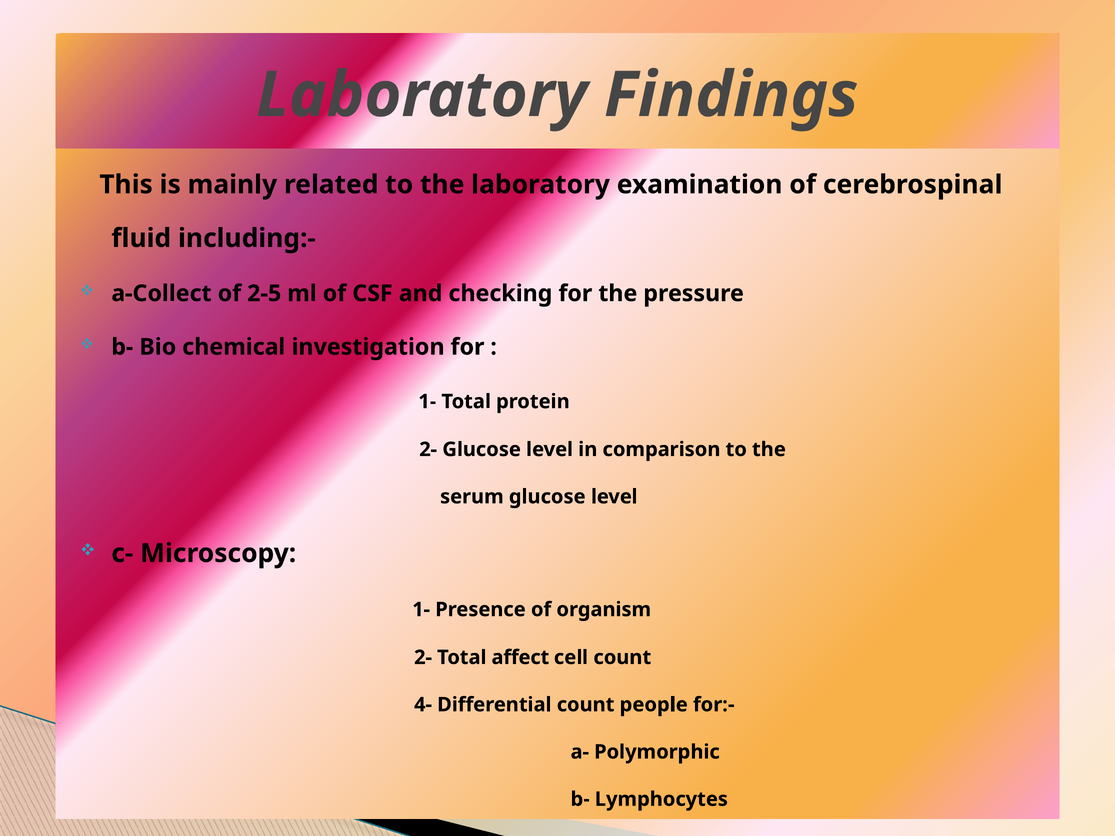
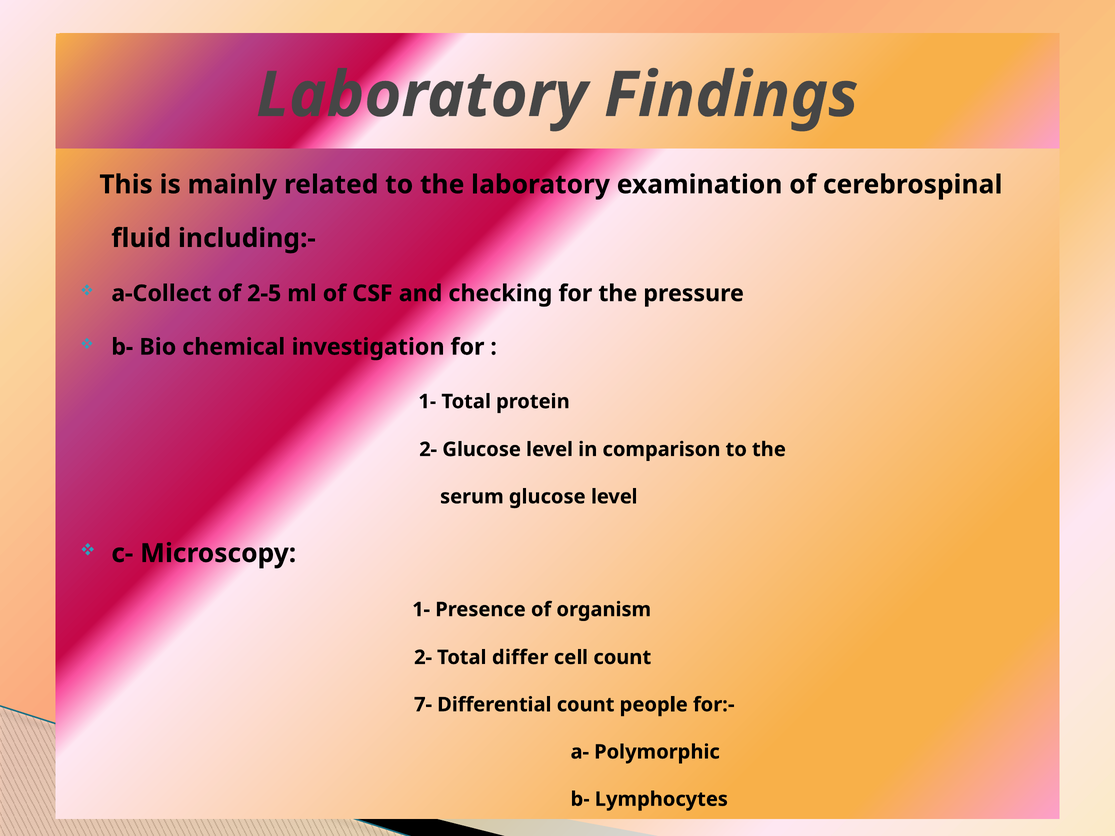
affect: affect -> differ (520, 658)
4-: 4- -> 7- (423, 705)
